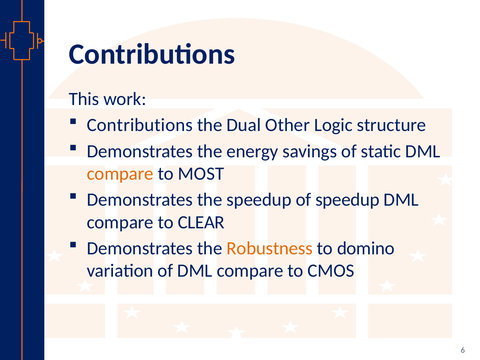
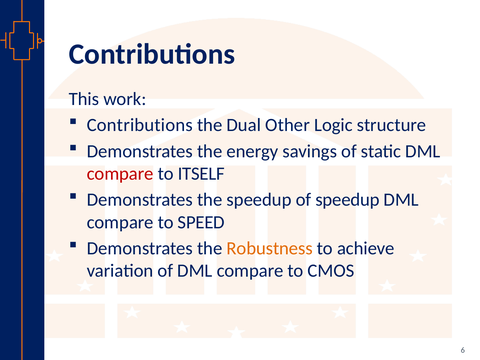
compare colour: orange -> red (120, 174)
MOST: MOST -> ITSELF (201, 174)
CLEAR: CLEAR -> SPEED (201, 222)
domino: domino -> achieve (366, 248)
